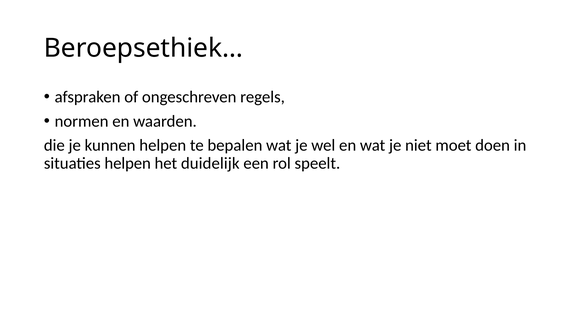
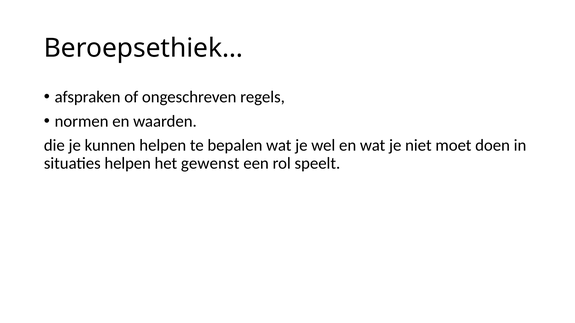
duidelijk: duidelijk -> gewenst (210, 164)
